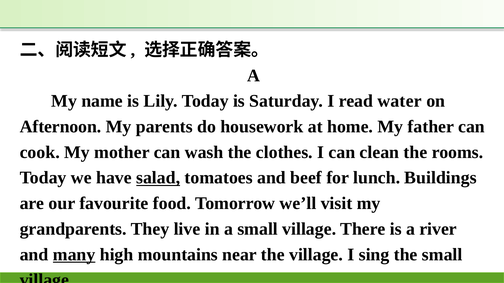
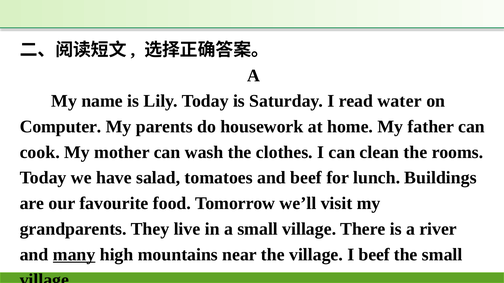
Afternoon: Afternoon -> Computer (61, 127)
salad underline: present -> none (158, 178)
I sing: sing -> beef (374, 255)
